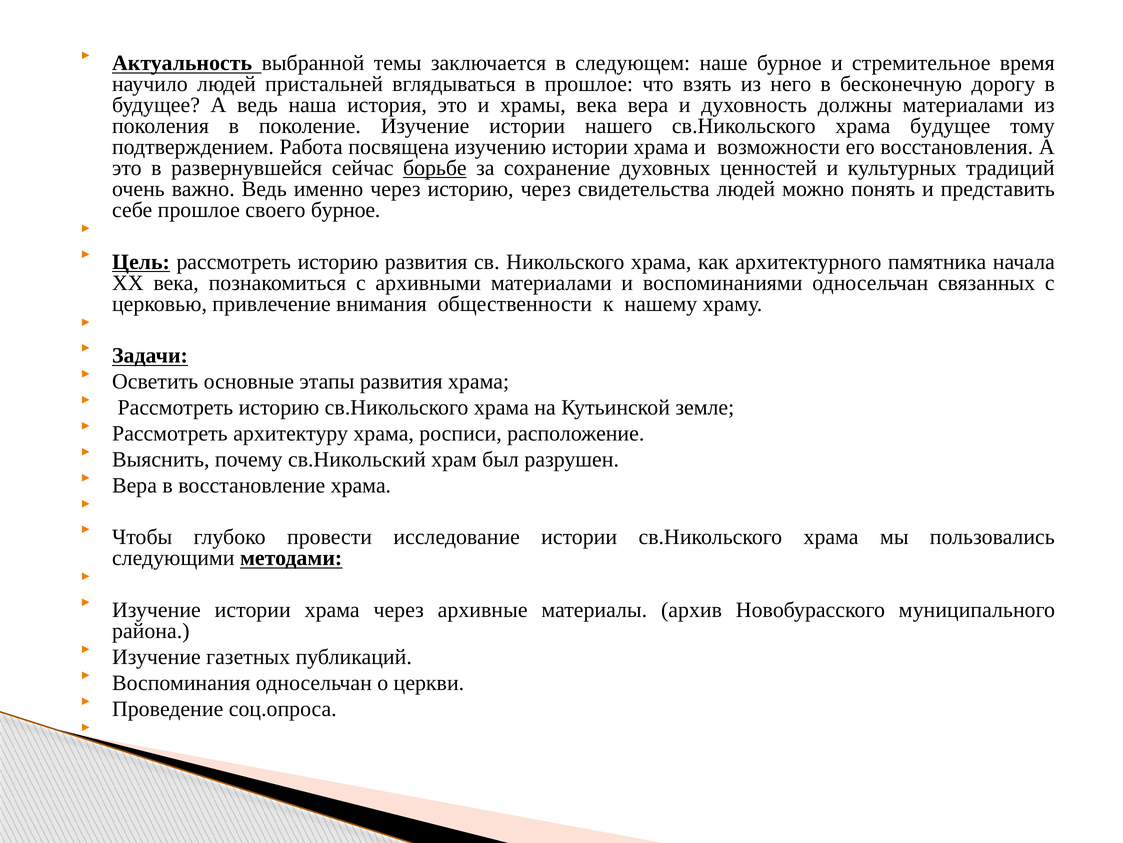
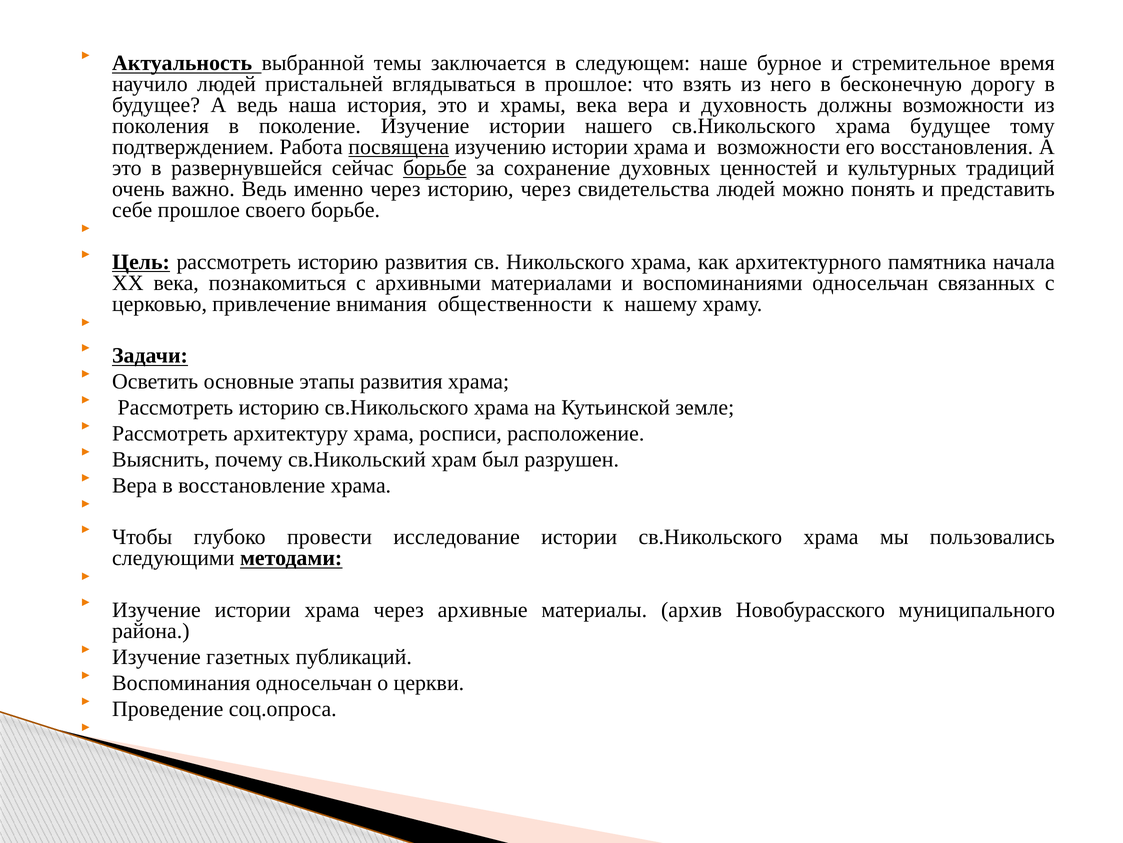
должны материалами: материалами -> возможности (963, 105)
посвящена underline: none -> present (399, 147)
своего бурное: бурное -> борьбе (346, 210)
